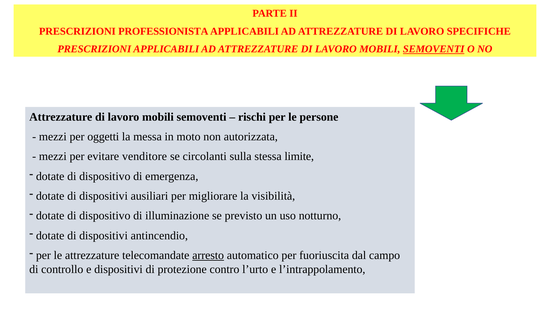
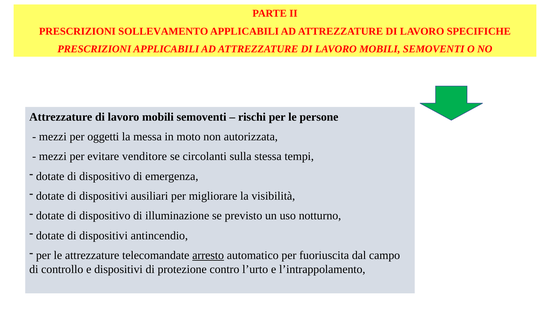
PROFESSIONISTA: PROFESSIONISTA -> SOLLEVAMENTO (163, 31)
SEMOVENTI underline: present -> none (434, 49)
limite: limite -> tempi (299, 156)
